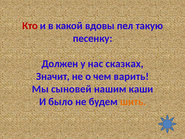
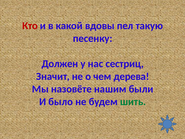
сказках: сказках -> сестриц (125, 64)
варить: варить -> дерева (131, 76)
сыновей: сыновей -> назовёте (71, 89)
каши: каши -> были (141, 89)
шить colour: orange -> green (133, 102)
